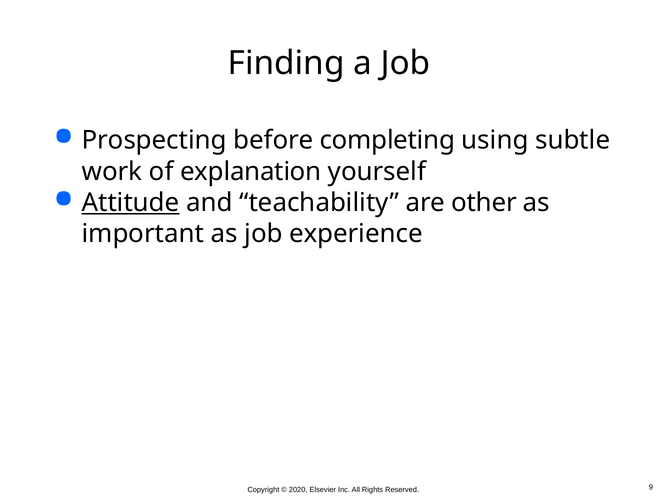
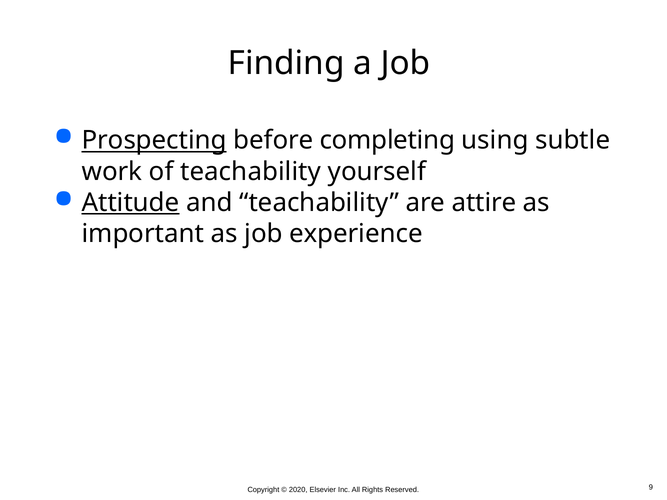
Prospecting underline: none -> present (154, 140)
of explanation: explanation -> teachability (251, 172)
other: other -> attire (484, 203)
